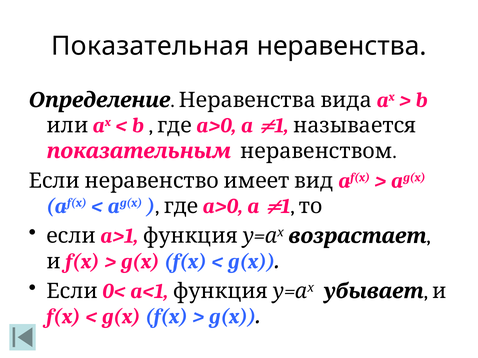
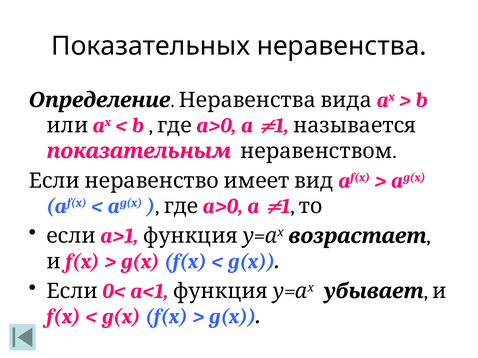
Показательная: Показательная -> Показательных (151, 46)
